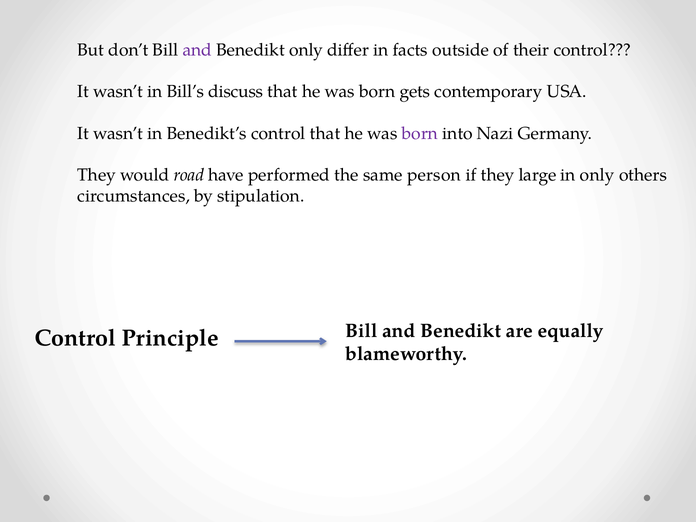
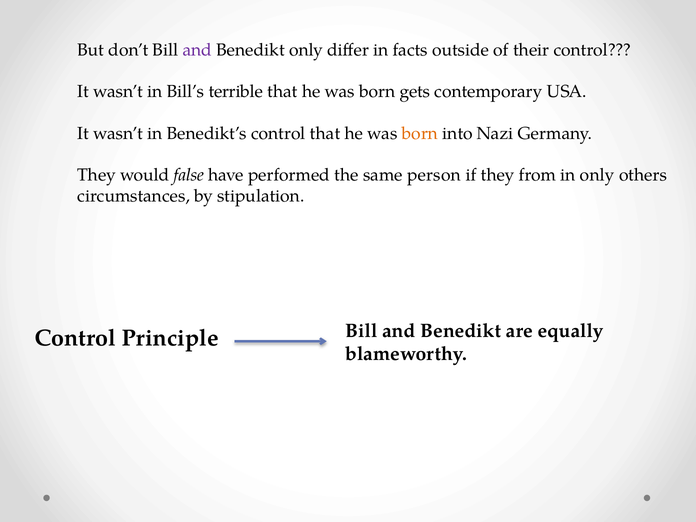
discuss: discuss -> terrible (236, 92)
born colour: purple -> orange (420, 133)
road: road -> false (189, 175)
large: large -> from (538, 175)
